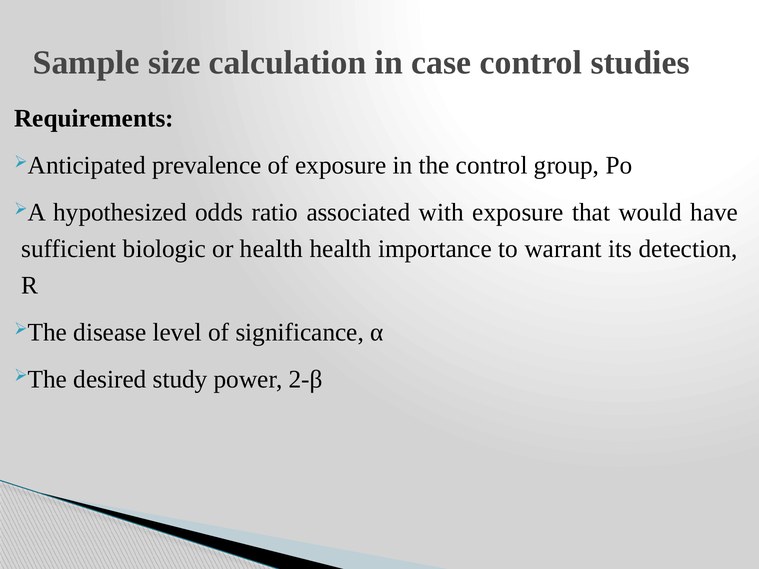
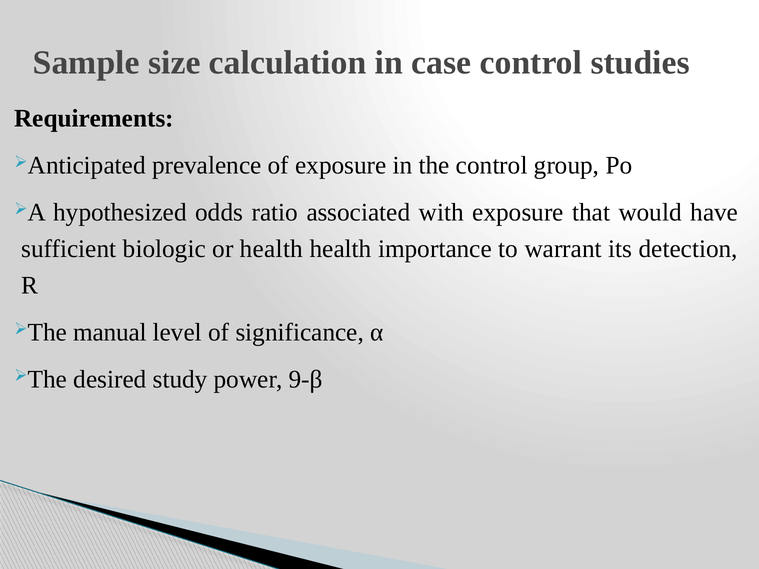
disease: disease -> manual (110, 332)
2-β: 2-β -> 9-β (306, 379)
